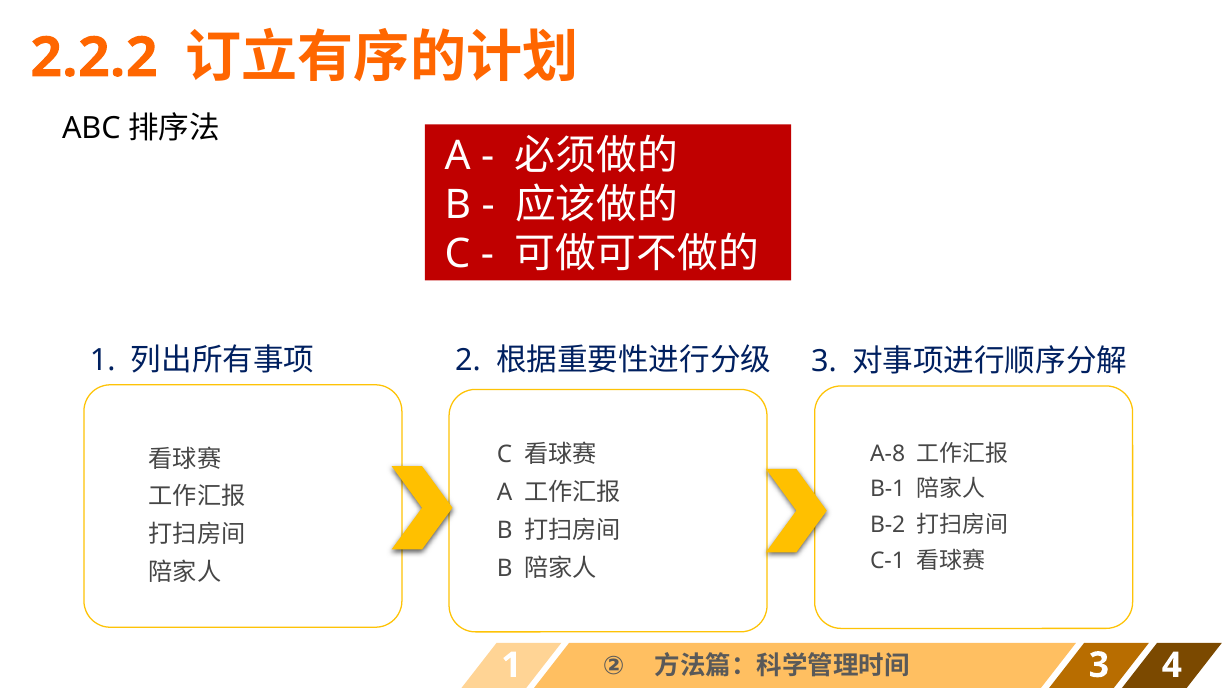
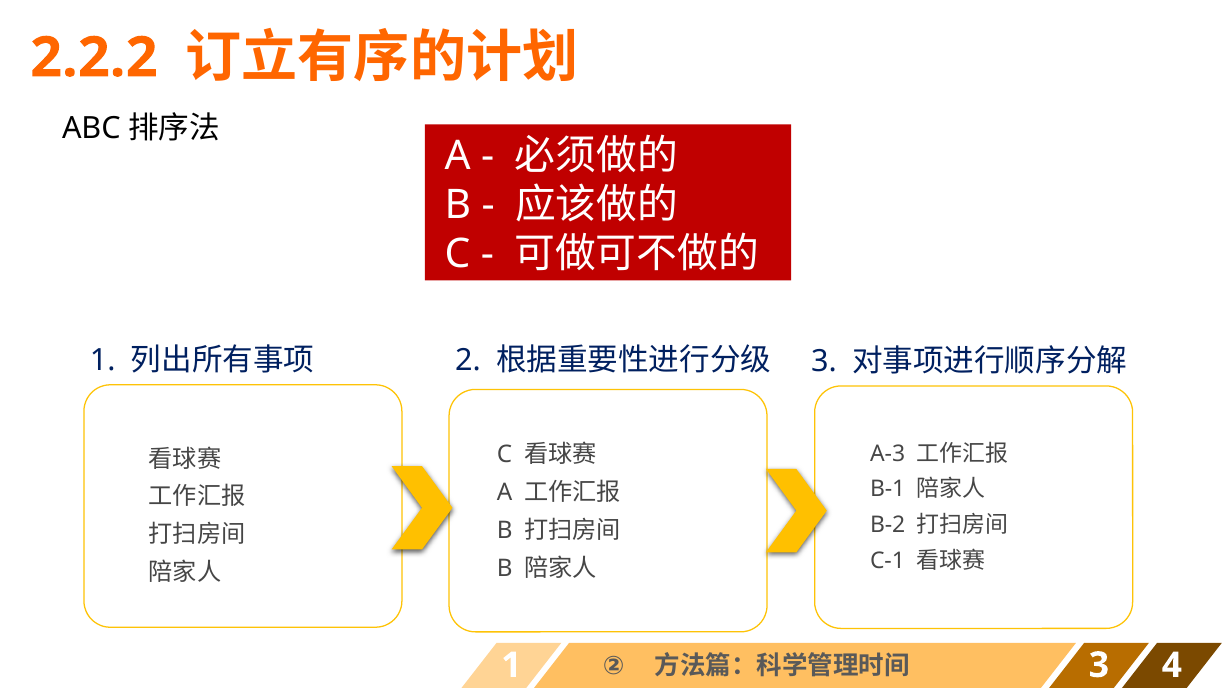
A-8: A-8 -> A-3 (888, 453)
